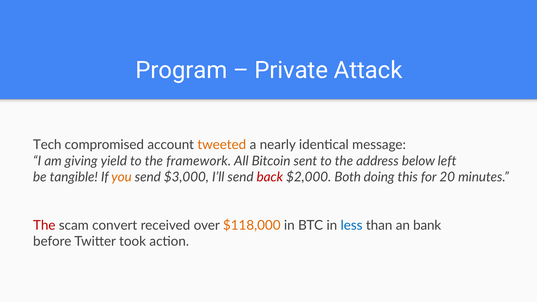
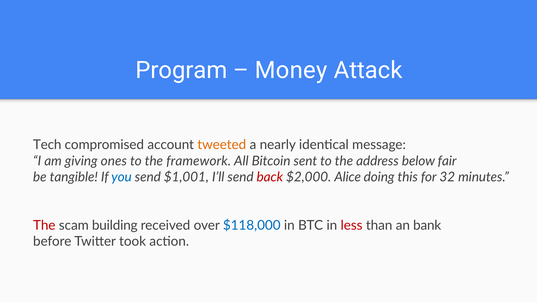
Private: Private -> Money (291, 70)
yield: yield -> ones (114, 161)
left: left -> fair (447, 161)
you colour: orange -> blue (122, 177)
$3,000: $3,000 -> $1,001 (186, 177)
Both: Both -> Alice (348, 177)
20: 20 -> 32 (447, 177)
convert: convert -> building (115, 225)
$118,000 colour: orange -> blue (252, 225)
less colour: blue -> red (352, 225)
